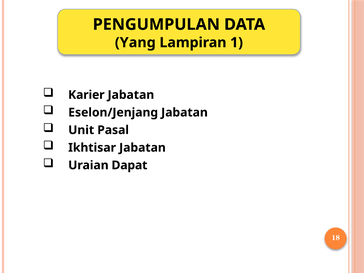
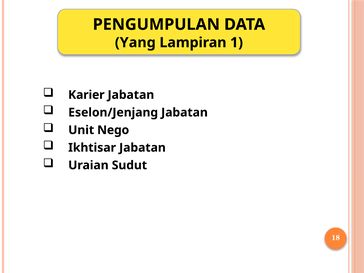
Pasal: Pasal -> Nego (113, 130)
Dapat: Dapat -> Sudut (129, 165)
